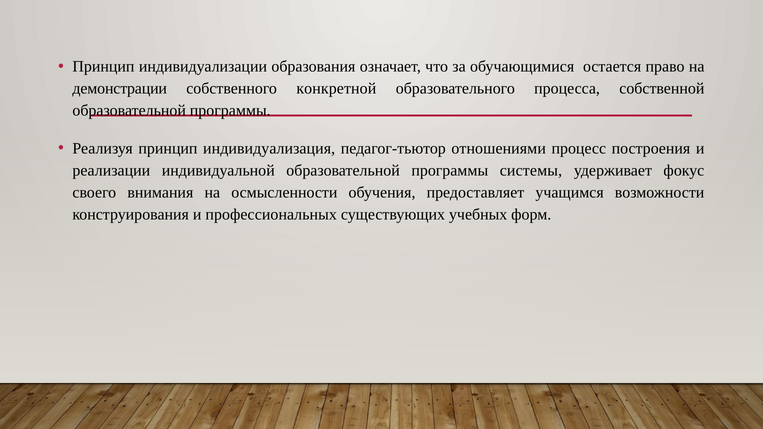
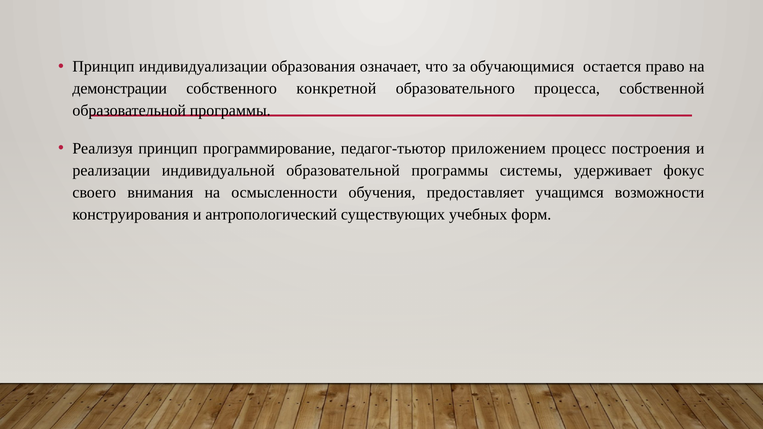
индивидуализация: индивидуализация -> программирование (269, 149)
отношениями: отношениями -> приложением (499, 149)
профессиональных: профессиональных -> антропологический (271, 214)
